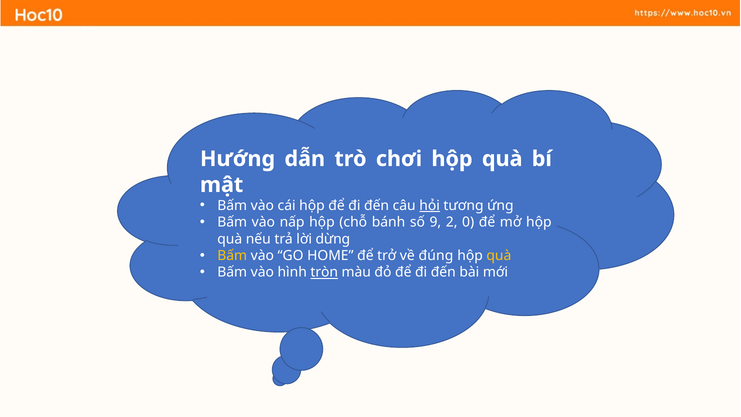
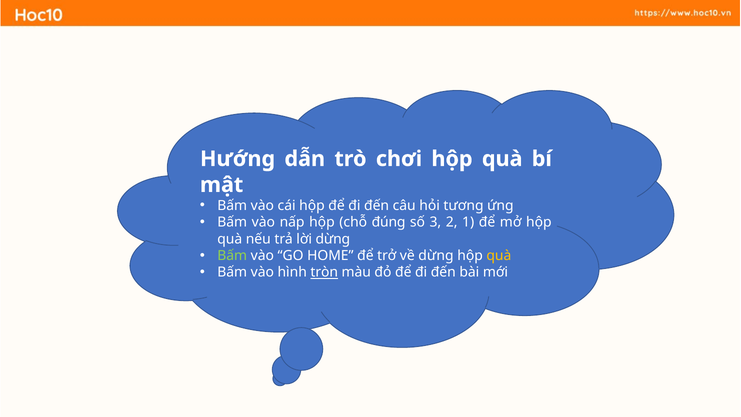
hỏi underline: present -> none (430, 206)
bánh: bánh -> đúng (389, 222)
9: 9 -> 3 (435, 222)
0: 0 -> 1 (468, 222)
Bấm colour: yellow -> light green (232, 256)
về đúng: đúng -> dừng (436, 256)
